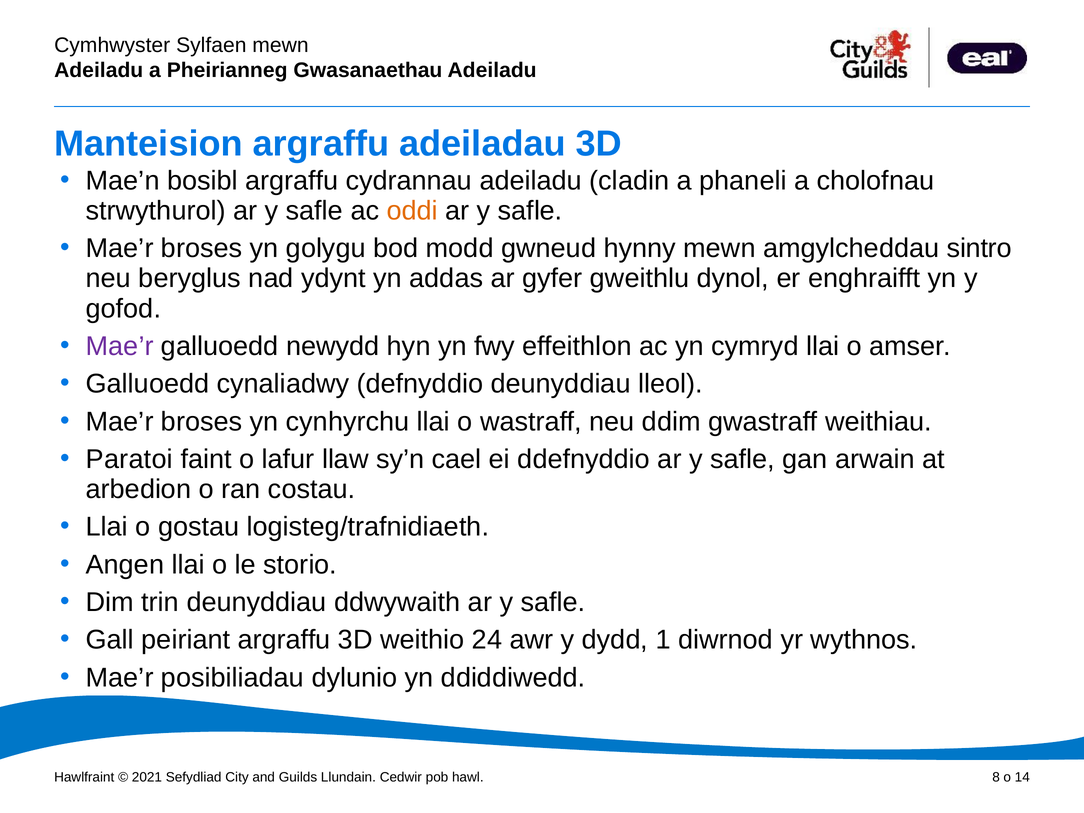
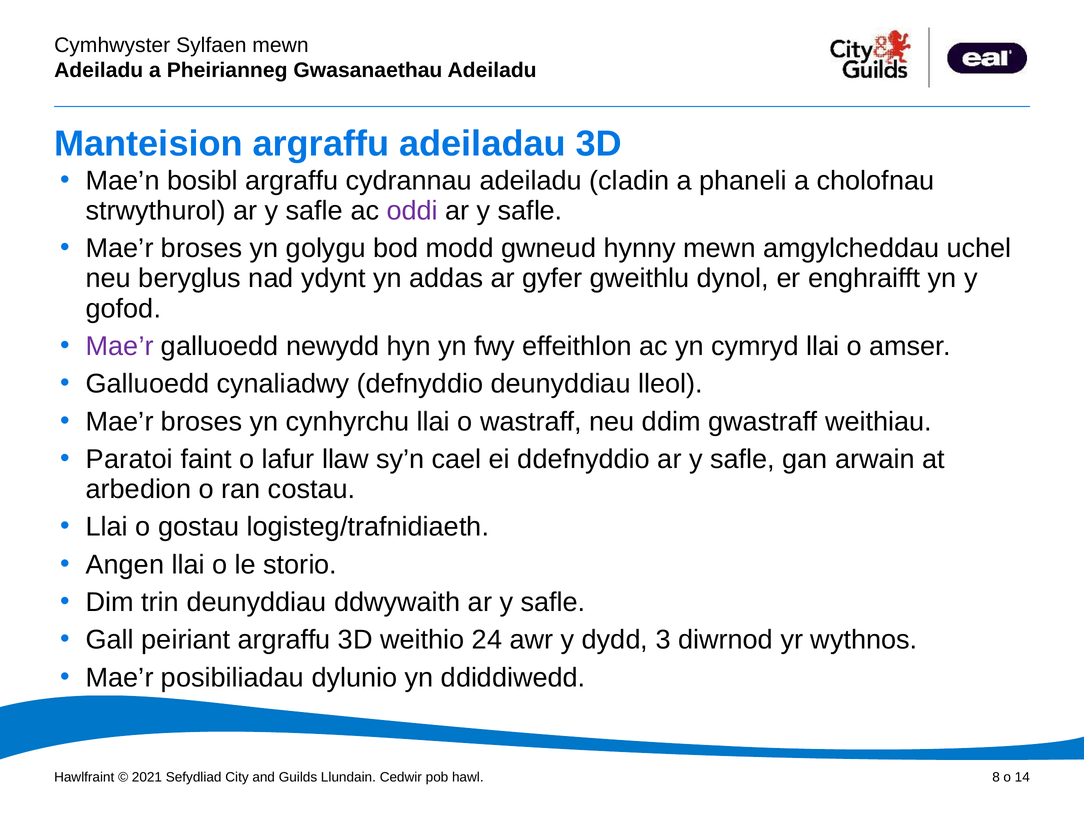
oddi colour: orange -> purple (412, 211)
sintro: sintro -> uchel (979, 248)
1: 1 -> 3 (663, 640)
